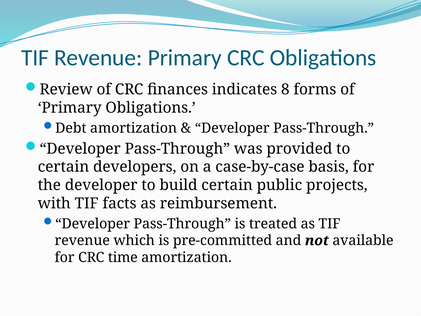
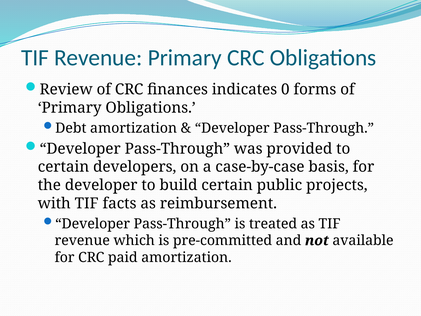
8: 8 -> 0 (285, 89)
time: time -> paid (123, 257)
